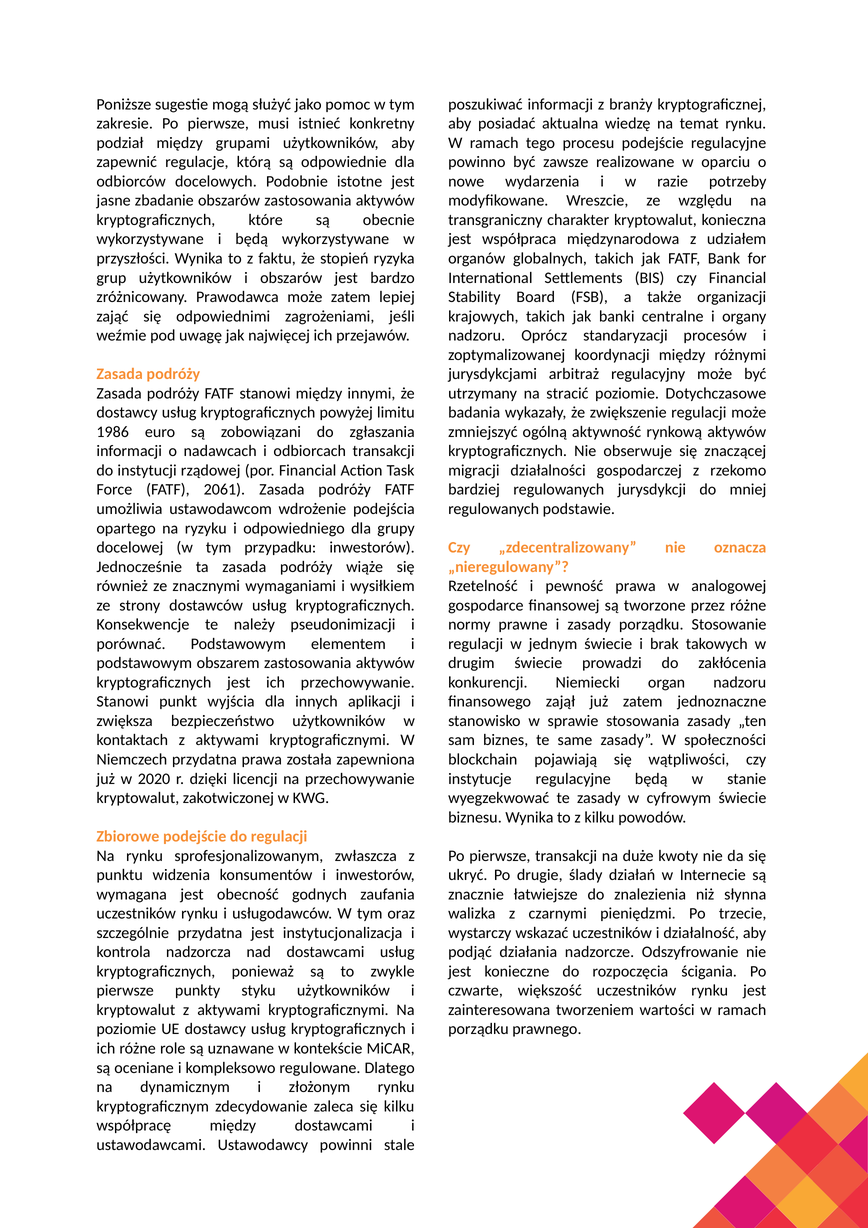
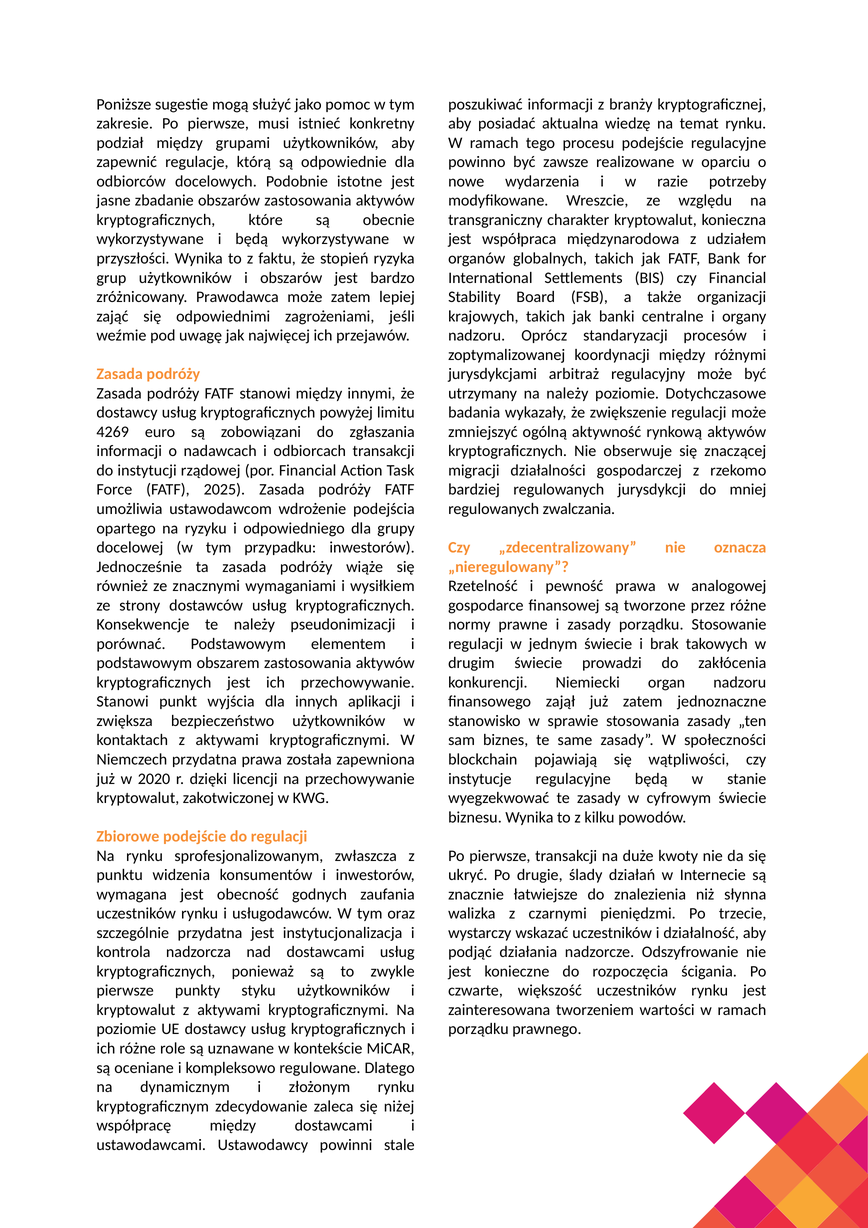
na stracić: stracić -> należy (567, 393)
1986: 1986 -> 4269 (113, 432)
2061: 2061 -> 2025 (224, 490)
podstawie: podstawie -> zwalczania (579, 509)
się kilku: kilku -> niżej (399, 1106)
